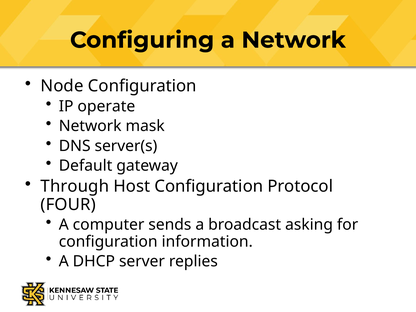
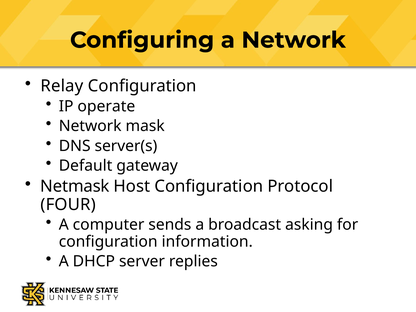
Node: Node -> Relay (62, 86)
Through: Through -> Netmask (75, 186)
